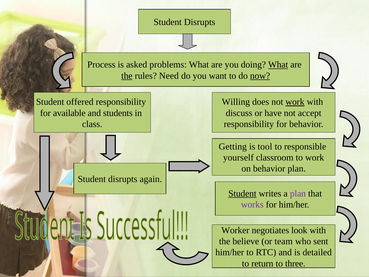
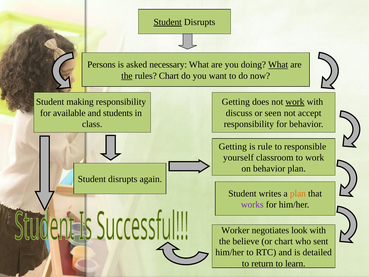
Student underline: none -> present (168, 22)
Process: Process -> Persons (101, 65)
problems: problems -> necessary (168, 65)
rules Need: Need -> Chart (169, 76)
now underline: present -> none (260, 76)
offered: offered -> making (80, 102)
Willing: Willing -> Getting (236, 102)
have: have -> seen (273, 113)
tool: tool -> rule (265, 146)
Student underline: present -> none (242, 193)
plan colour: purple -> orange (298, 193)
or team: team -> chart (284, 241)
three: three -> learn (295, 263)
